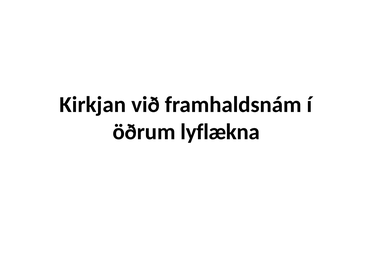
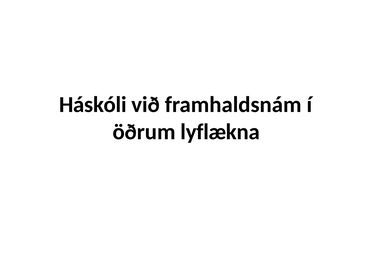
Kirkjan: Kirkjan -> Háskóli (93, 105)
